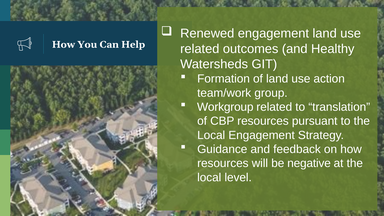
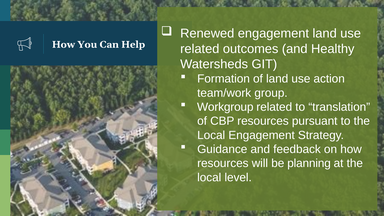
negative: negative -> planning (309, 163)
